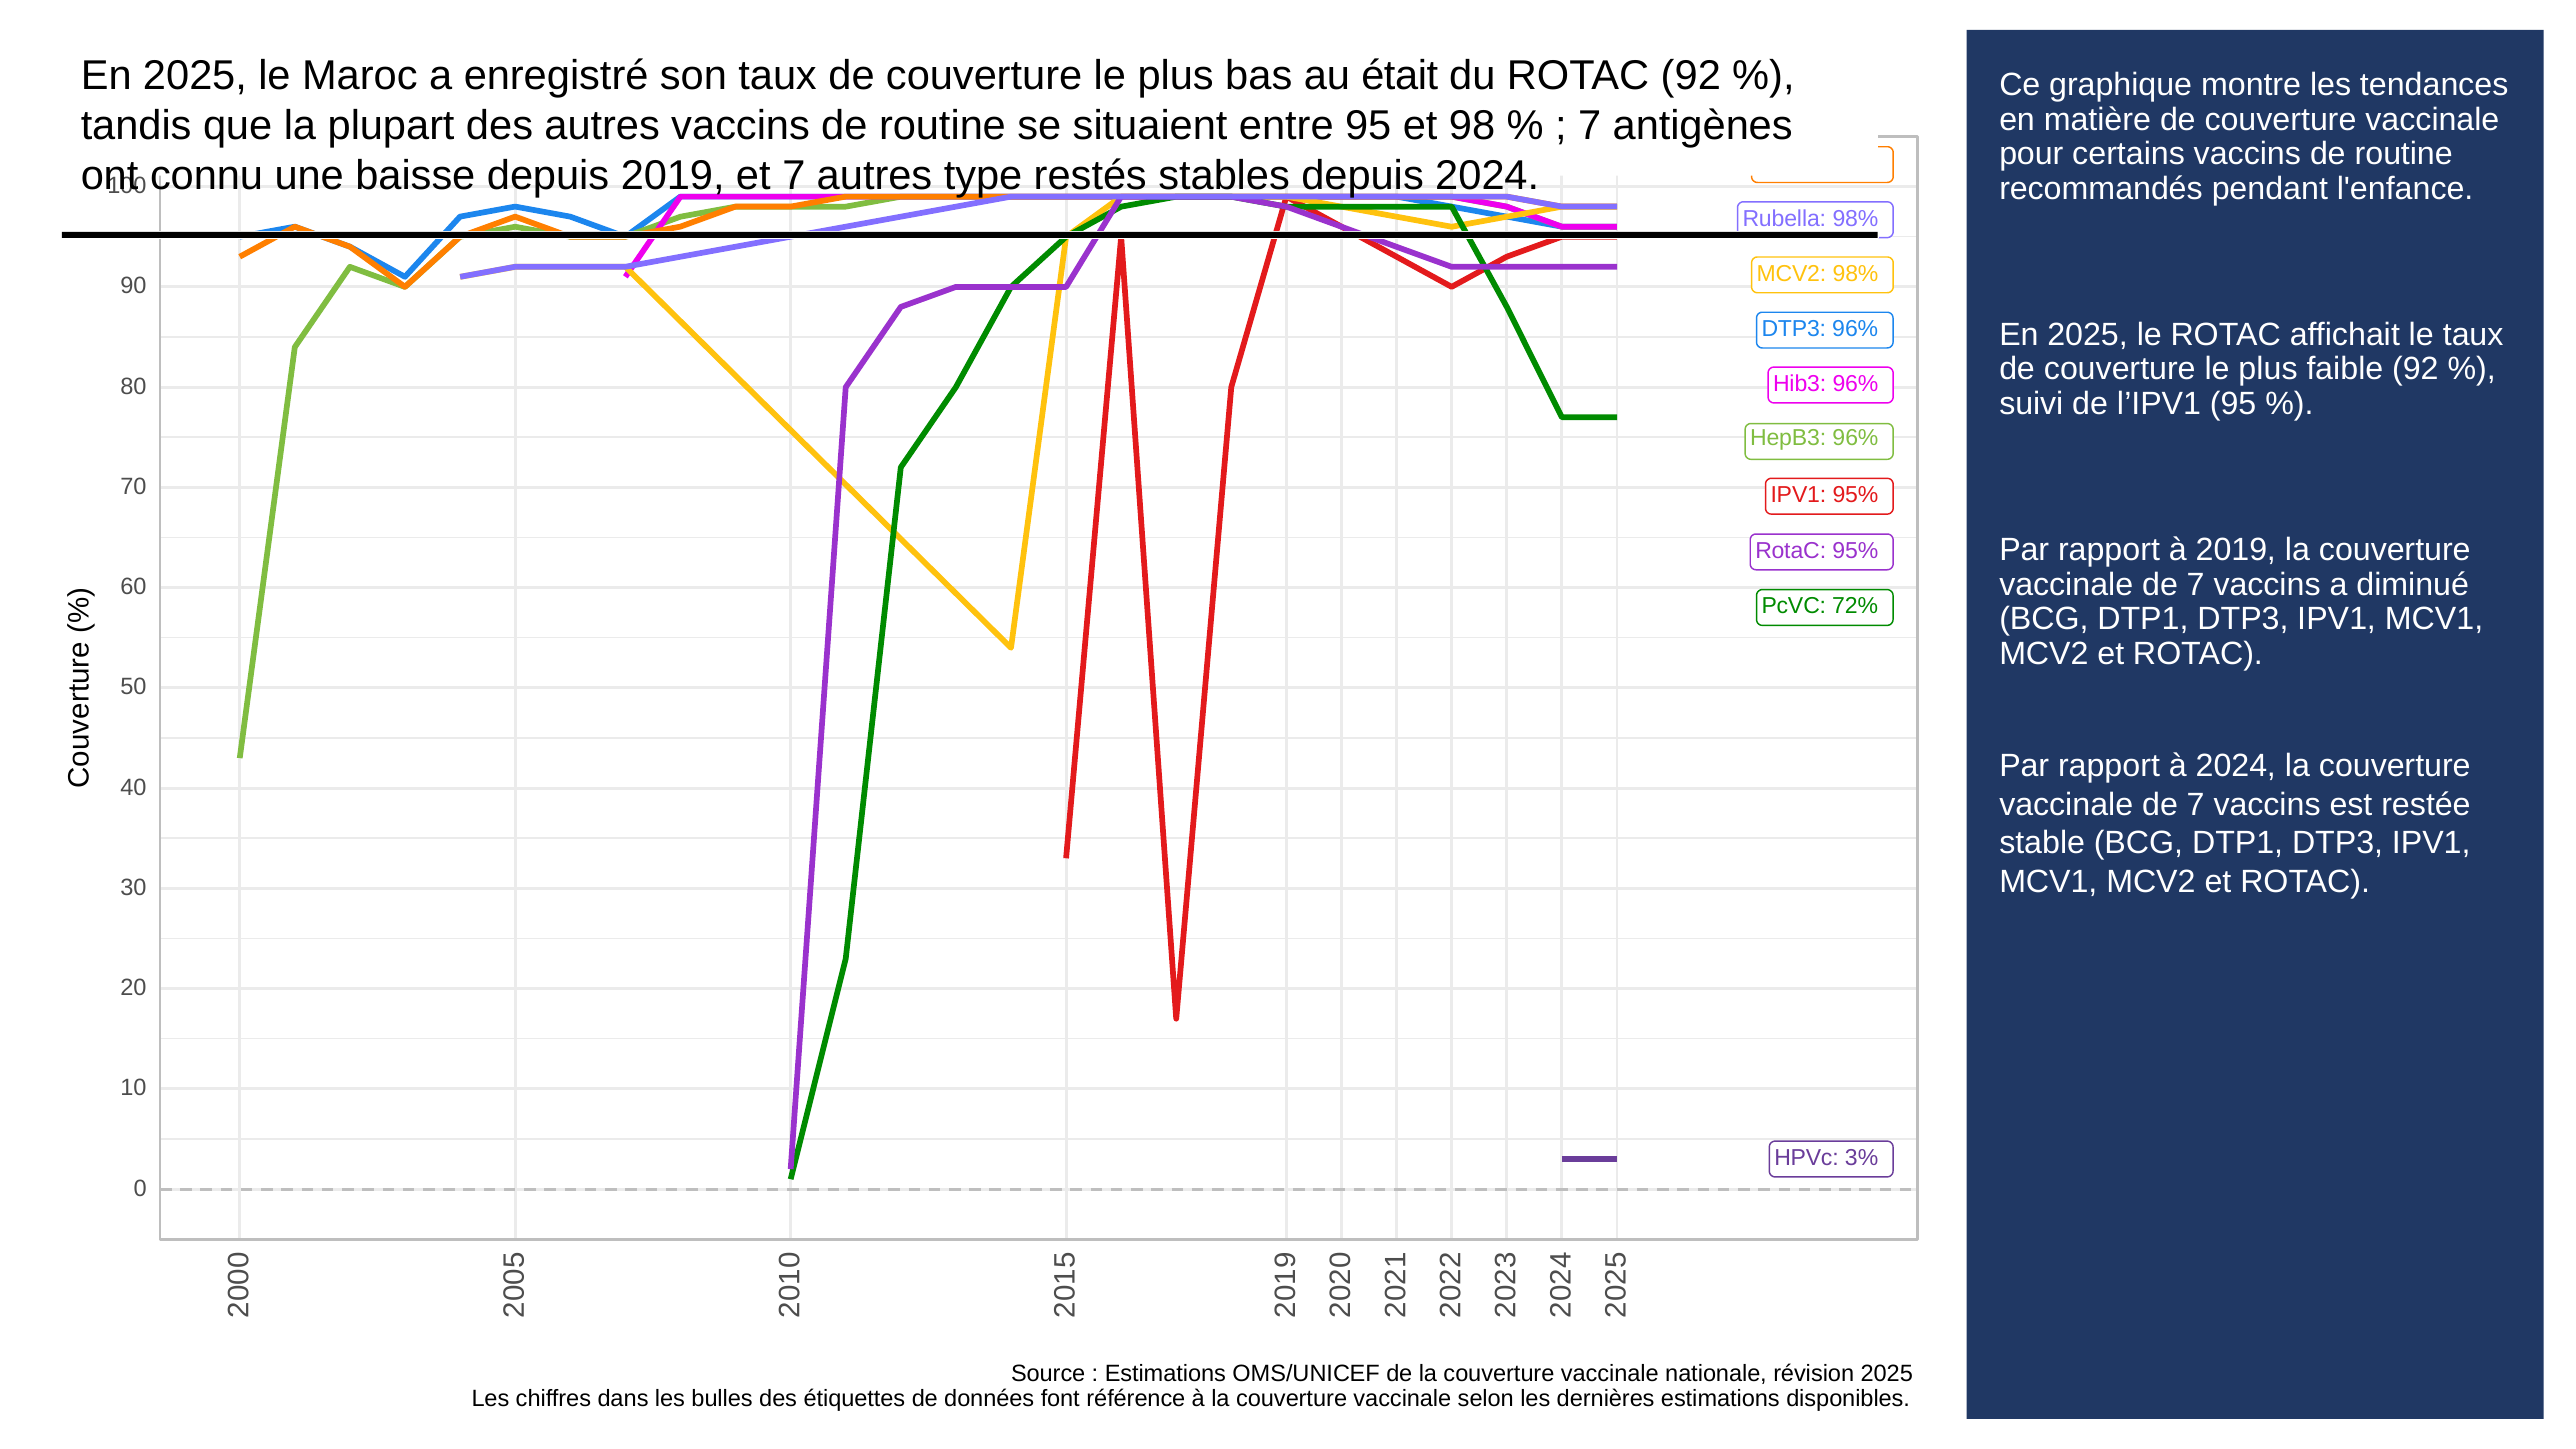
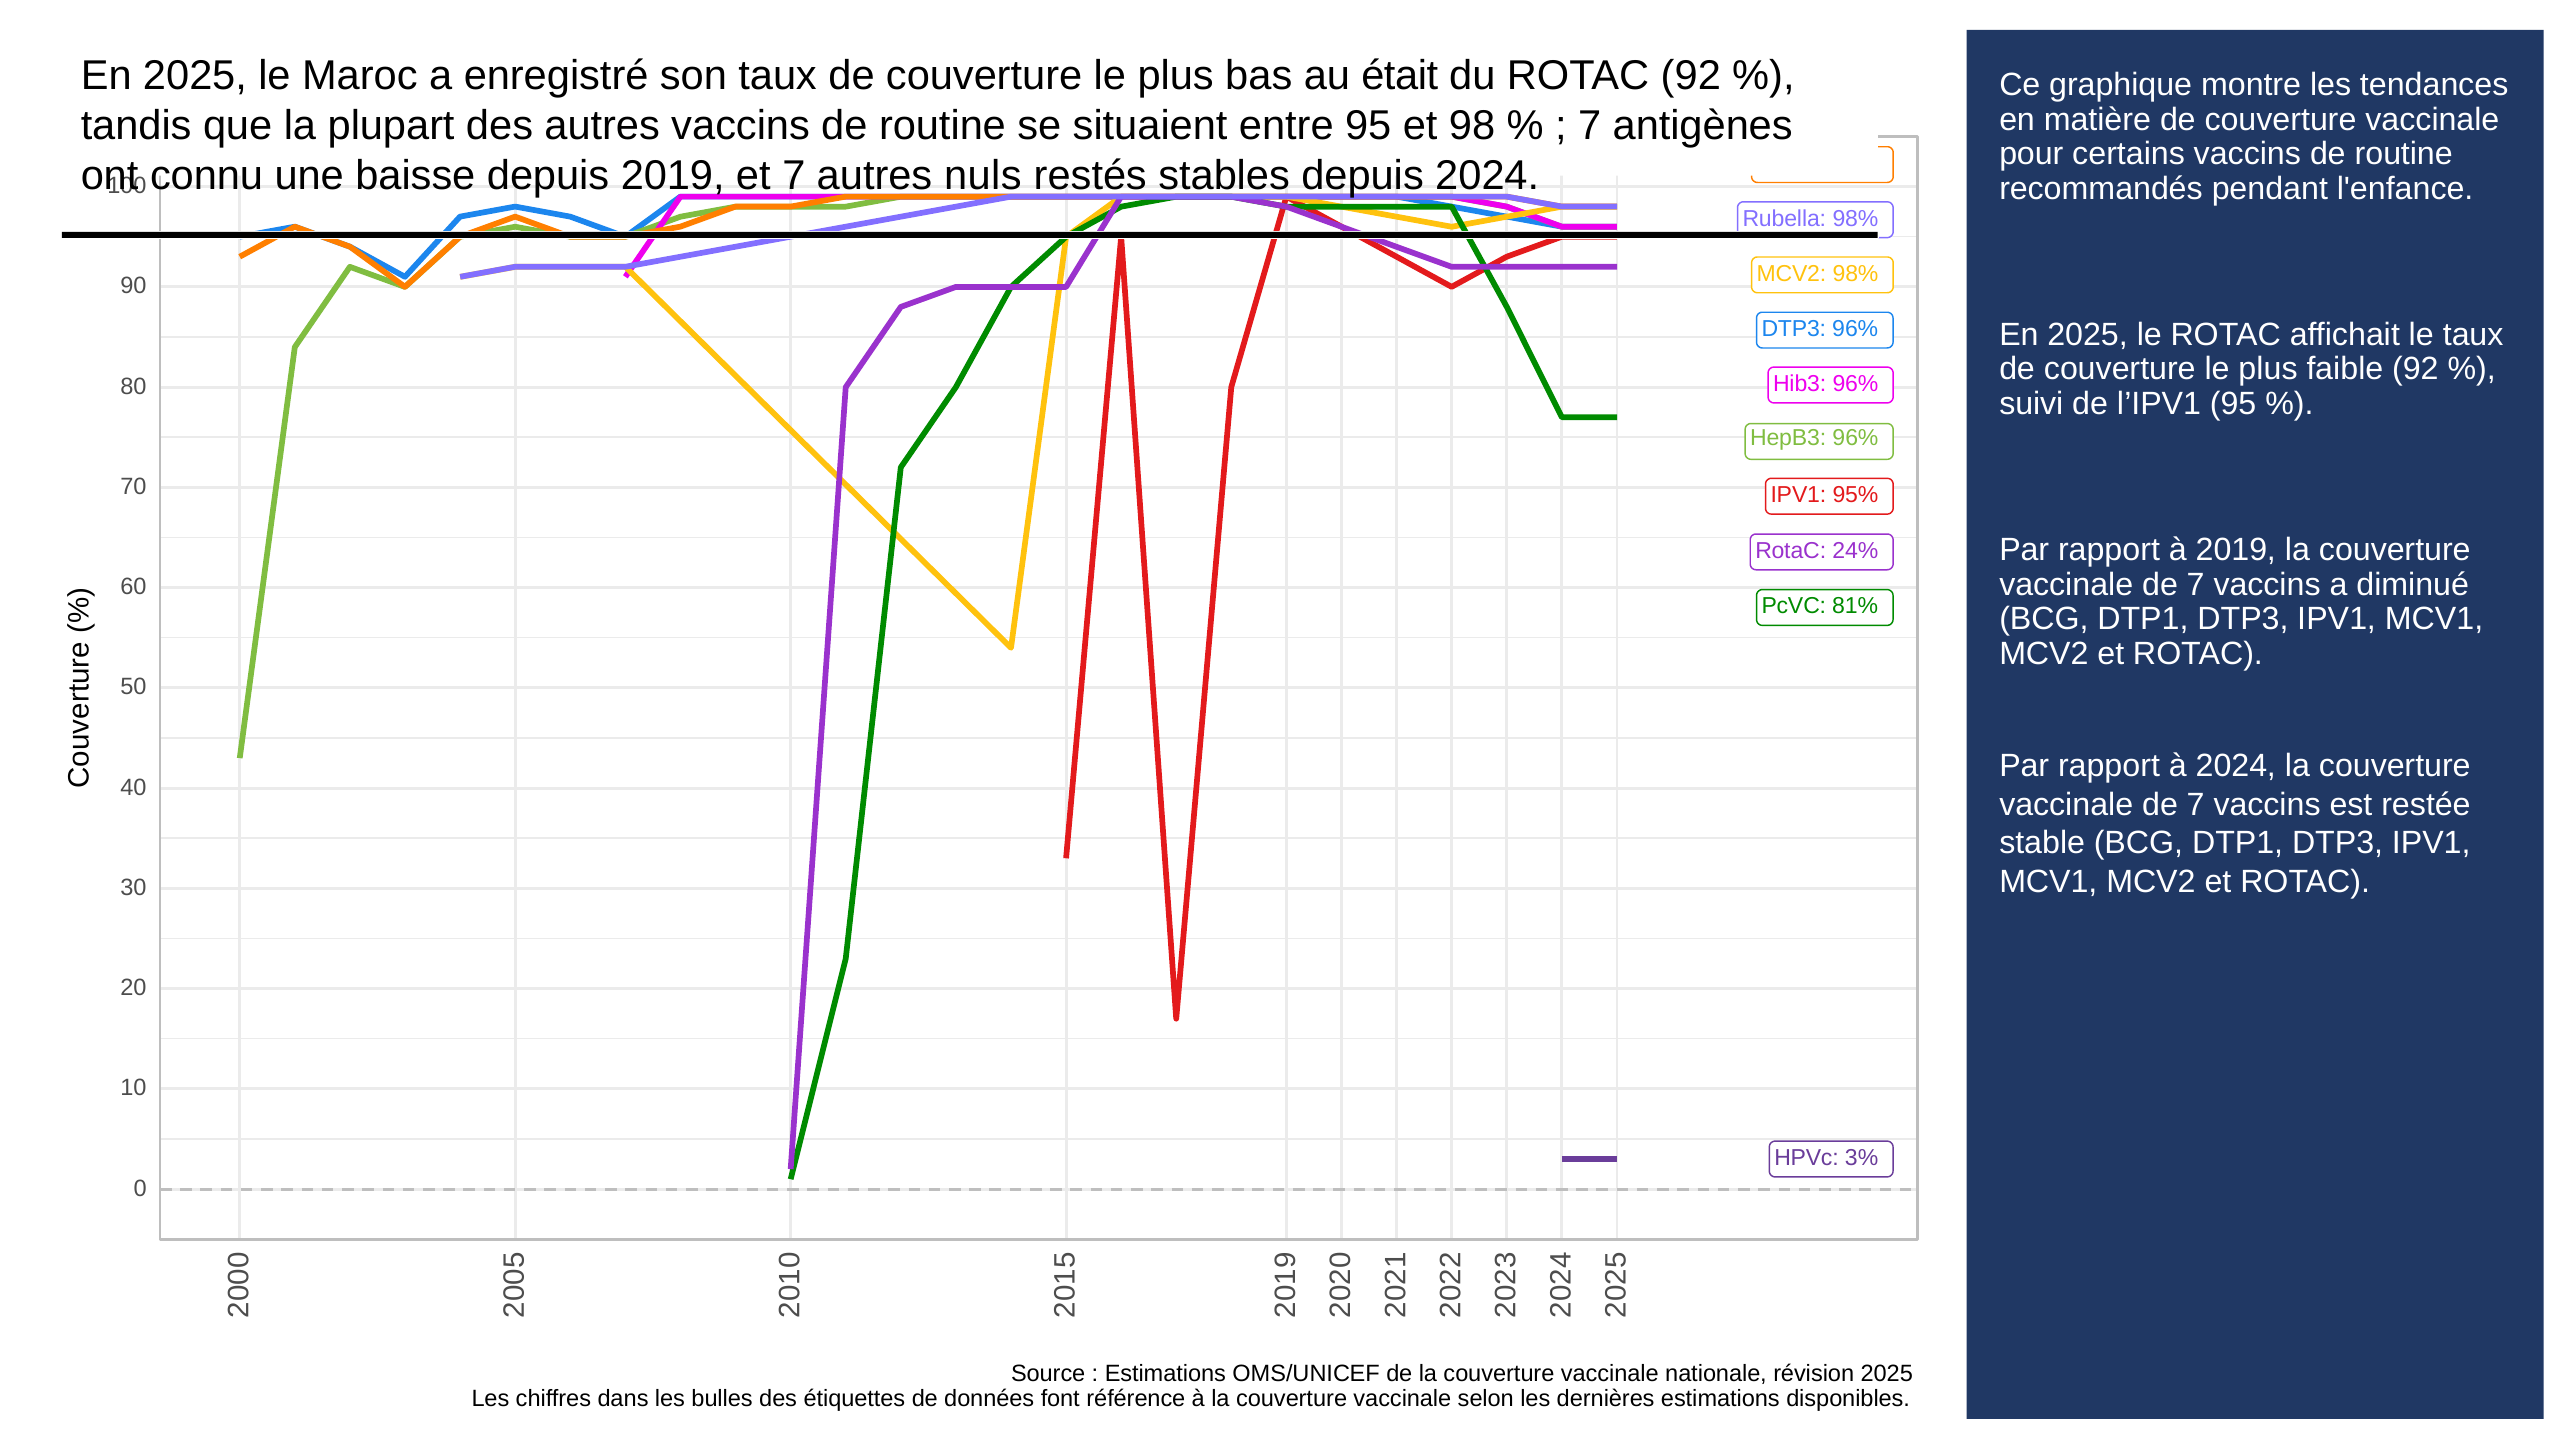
type: type -> nuls (983, 176)
RotaC 95%: 95% -> 24% (1855, 551)
72%: 72% -> 81% (1855, 606)
